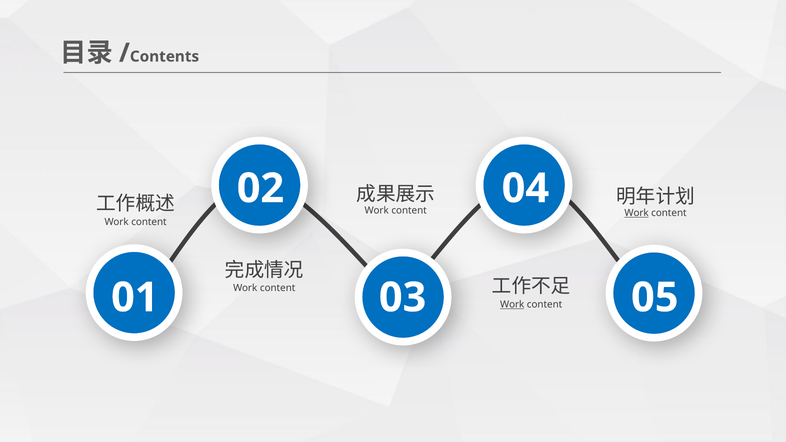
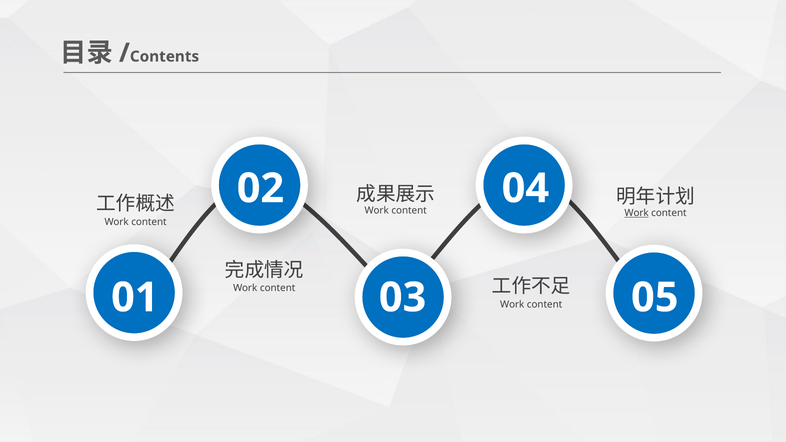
Work underline: present -> none (512, 305)
